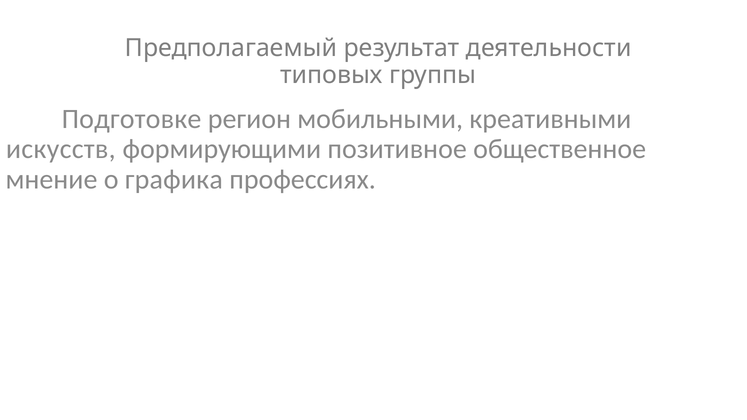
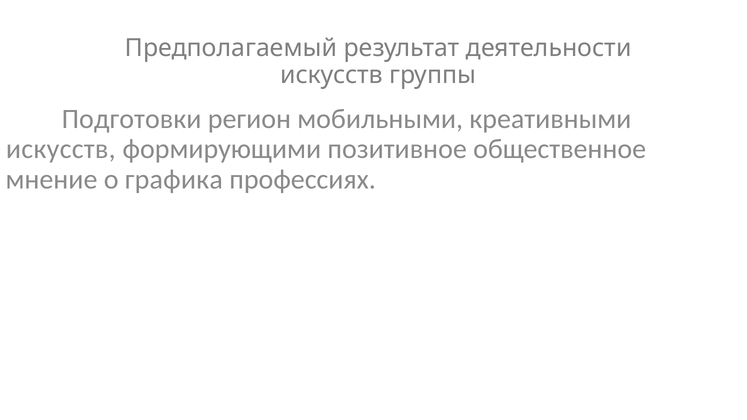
типовых: типовых -> искусств (332, 75)
Подготовке: Подготовке -> Подготовки (132, 119)
